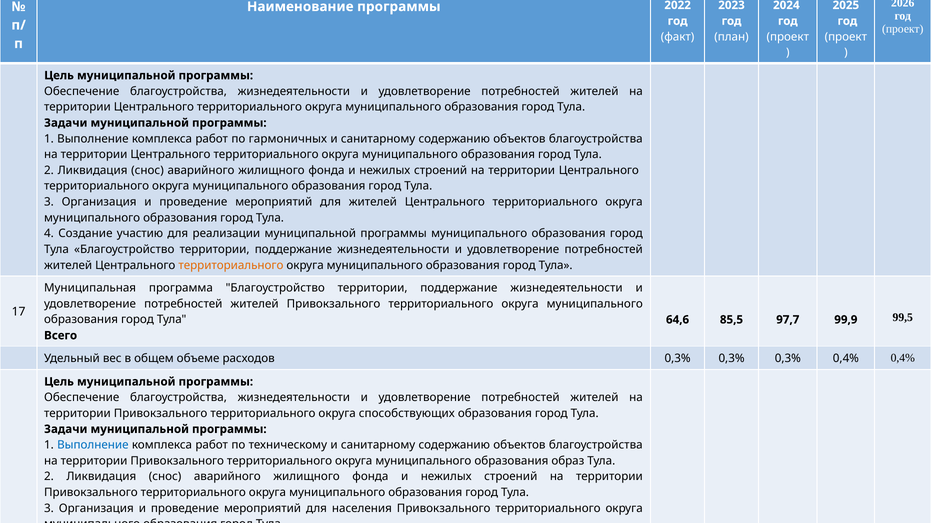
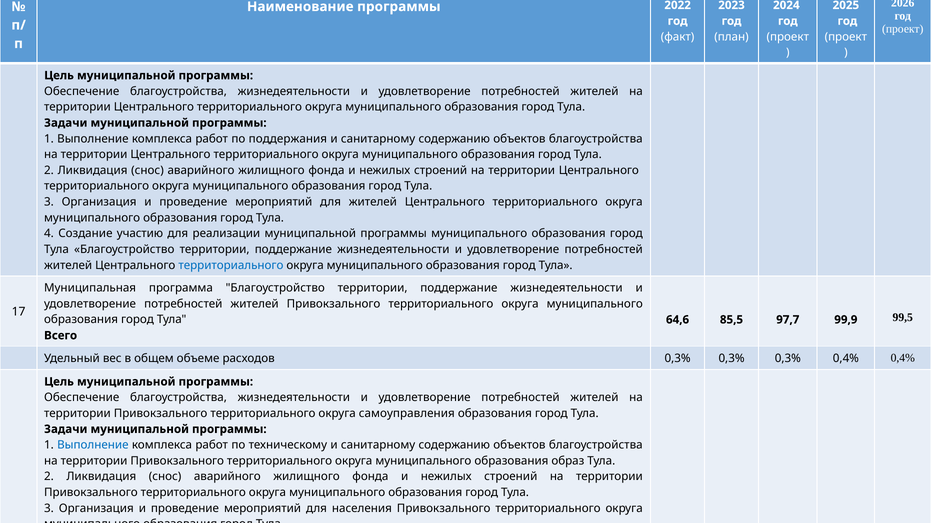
гармоничных: гармоничных -> поддержания (288, 139)
территориального colour: orange -> blue (231, 266)
способствующих: способствующих -> самоуправления (407, 414)
